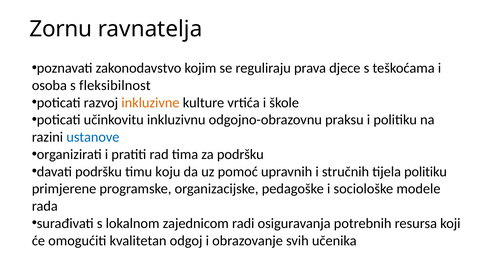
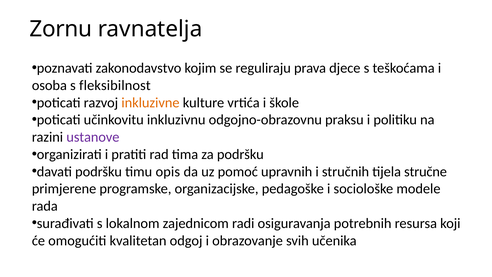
ustanove colour: blue -> purple (93, 137)
koju: koju -> opis (168, 171)
tijela politiku: politiku -> stručne (426, 171)
